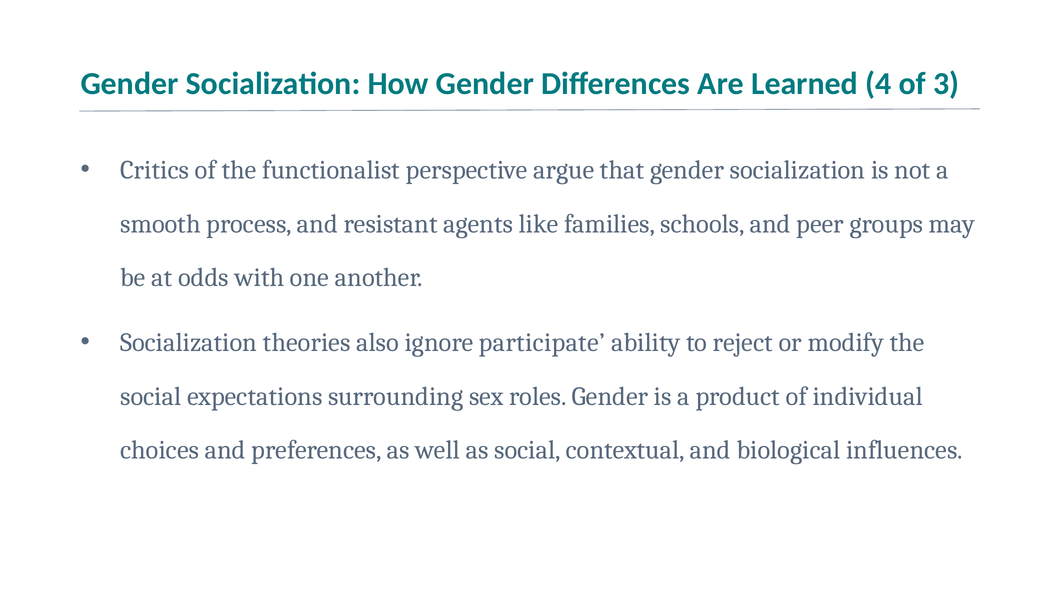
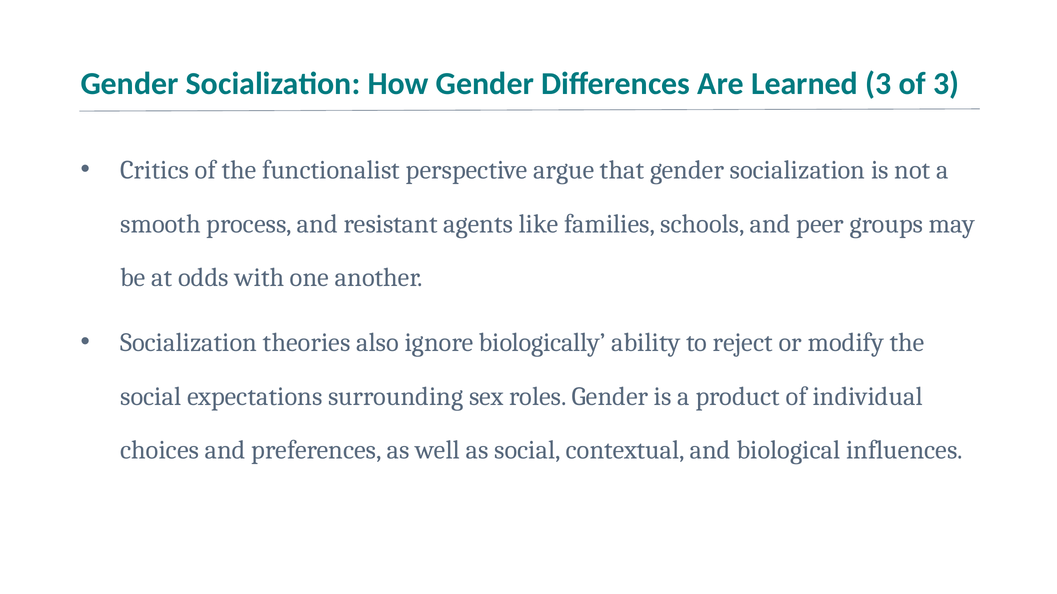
Learned 4: 4 -> 3 (878, 84)
participate: participate -> biologically (542, 343)
